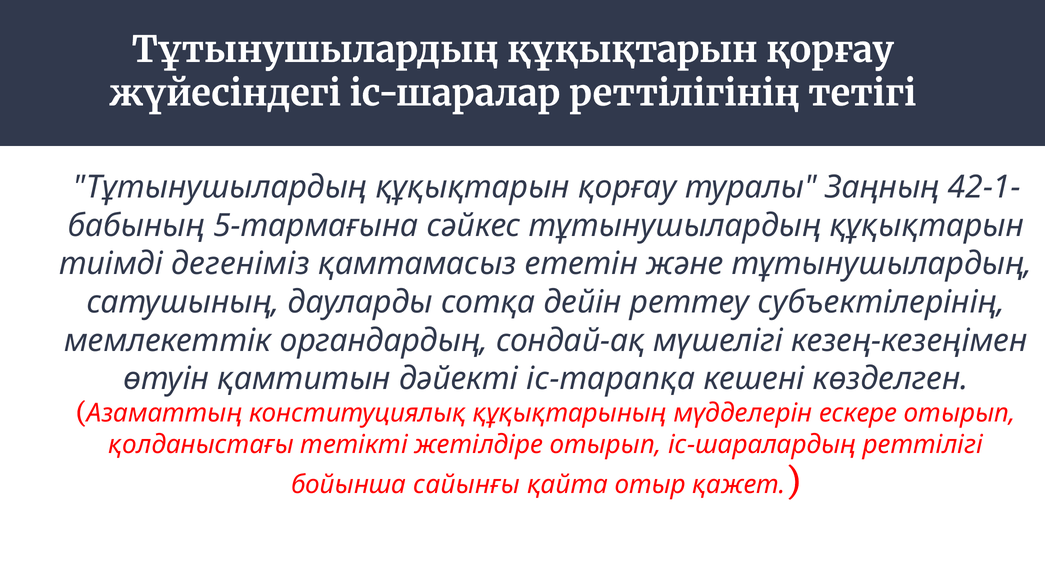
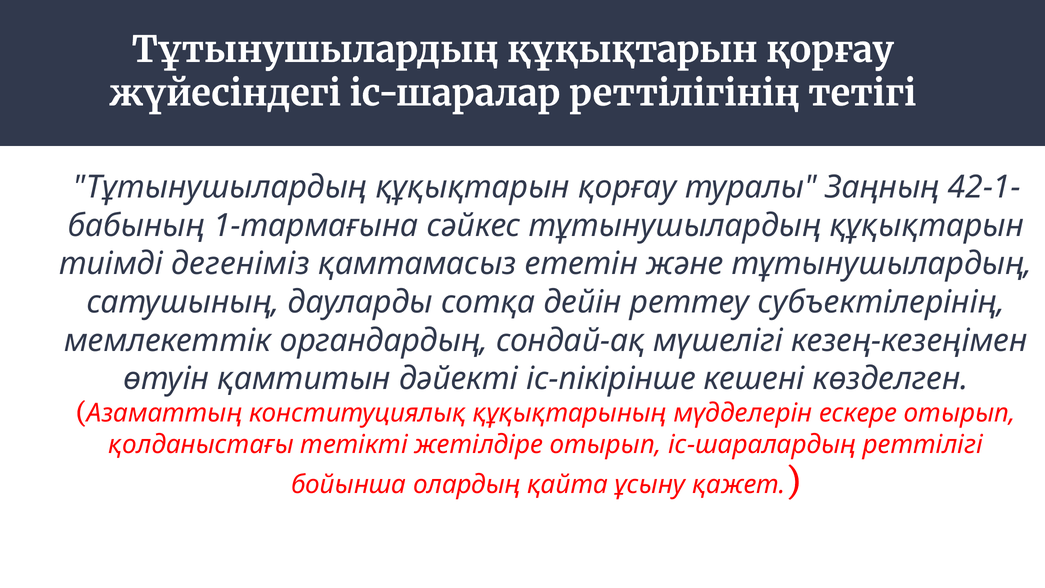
5-тармағына: 5-тармағына -> 1-тармағына (316, 226)
іс-тарапқа: іс-тарапқа -> іс-пікірінше (611, 379)
сайынғы: сайынғы -> олардың (467, 485)
отыр: отыр -> ұсыну (650, 485)
